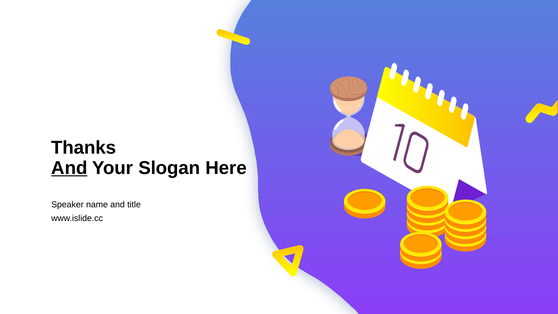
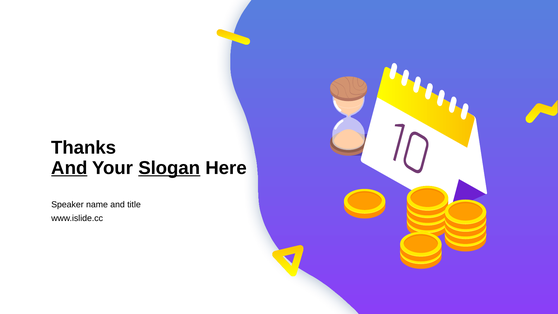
Slogan underline: none -> present (169, 168)
